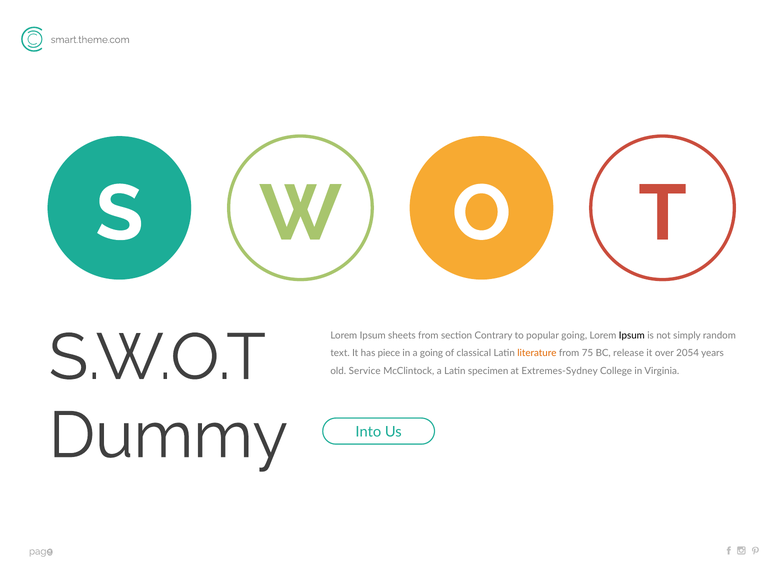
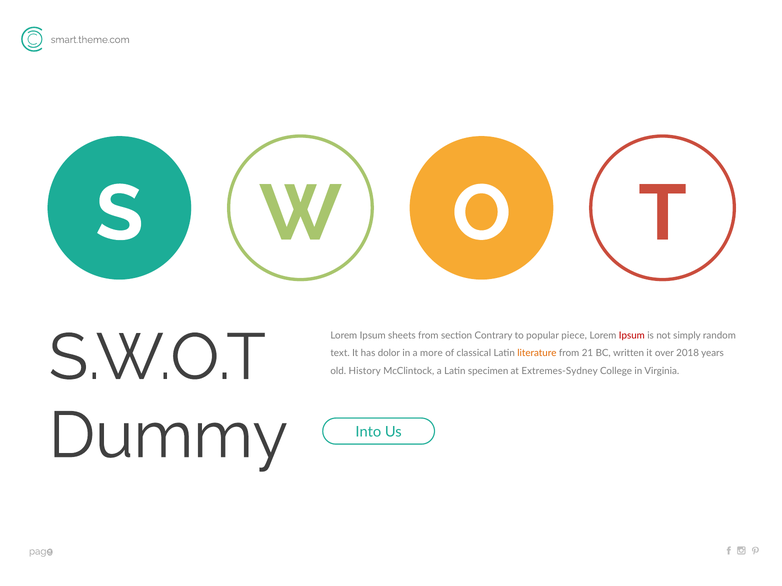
popular going: going -> piece (574, 336)
Ipsum colour: black -> red (632, 336)
piece: piece -> dolor (389, 353)
a going: going -> more (431, 353)
75: 75 -> 21 (587, 353)
release: release -> written (629, 353)
2054: 2054 -> 2018 (688, 353)
Service: Service -> History (365, 371)
